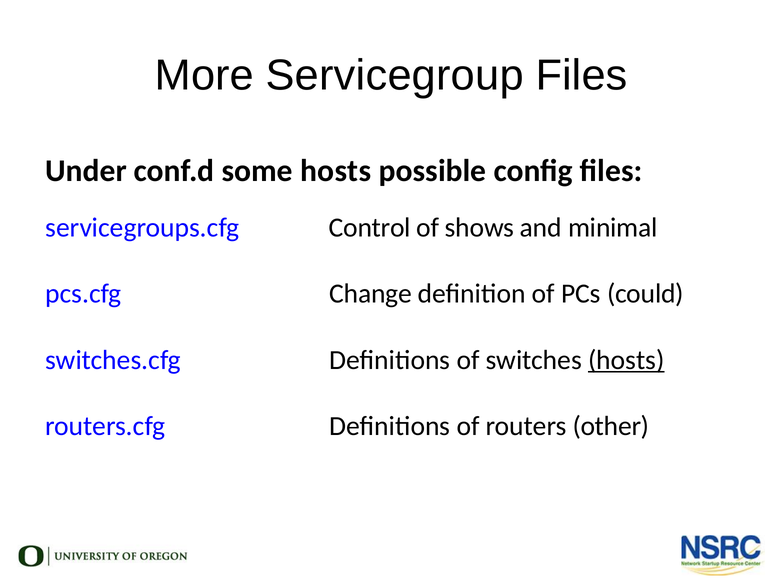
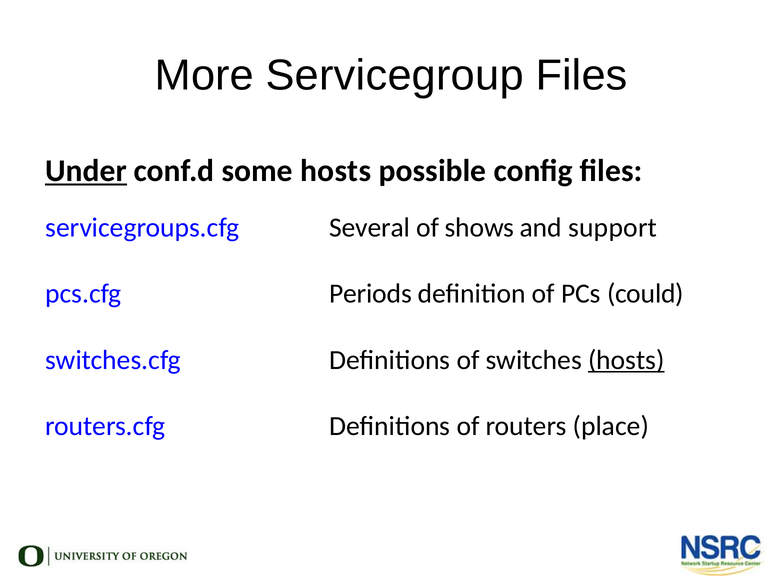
Under underline: none -> present (86, 171)
Control: Control -> Several (370, 227)
minimal: minimal -> support (613, 227)
Change: Change -> Periods (371, 294)
other: other -> place (611, 426)
